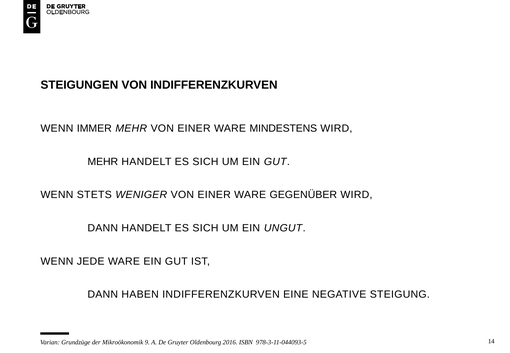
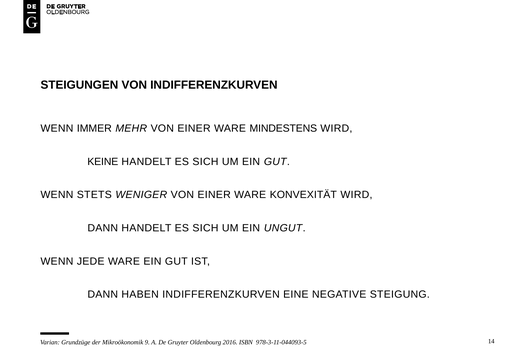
MEHR: MEHR -> KEINE (103, 162)
GEGENÜBER: GEGENÜBER -> KONVEXITÄT (303, 195)
